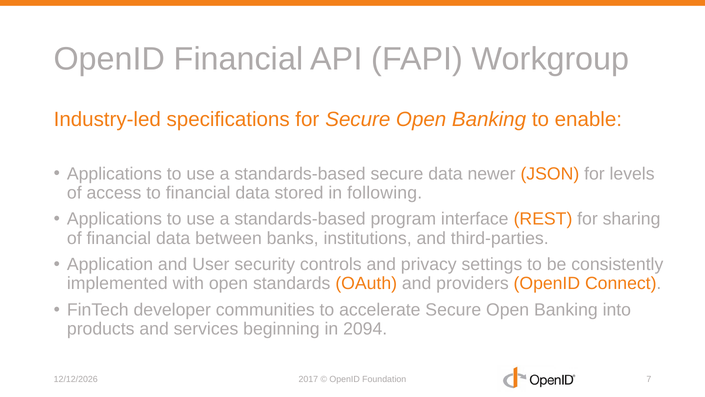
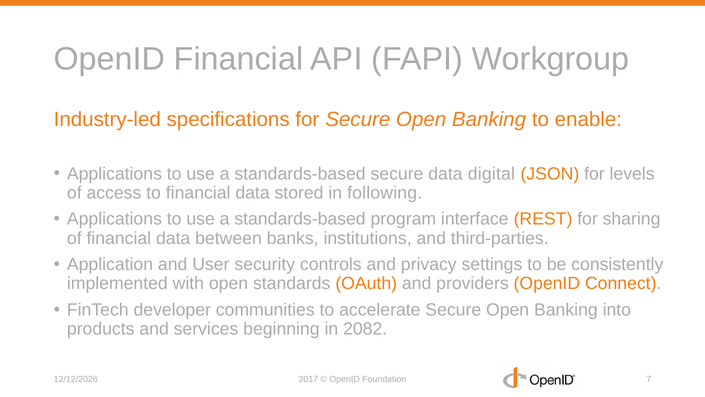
newer: newer -> digital (491, 174)
2094: 2094 -> 2082 (365, 329)
